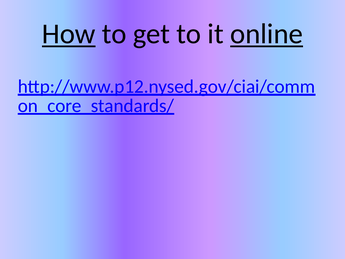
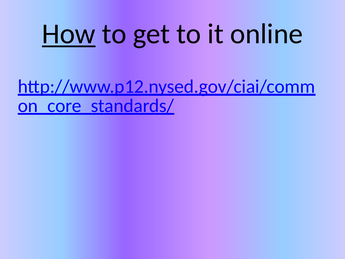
online underline: present -> none (267, 34)
